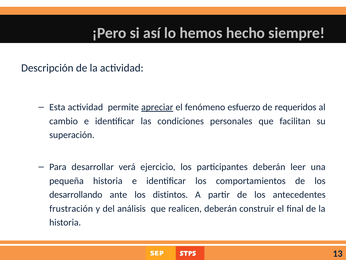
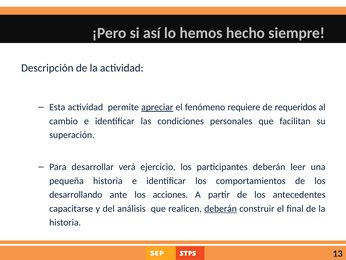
esfuerzo: esfuerzo -> requiere (244, 107)
distintos: distintos -> acciones (170, 194)
frustración: frustración -> capacitarse (71, 208)
deberán underline: none -> present (221, 208)
